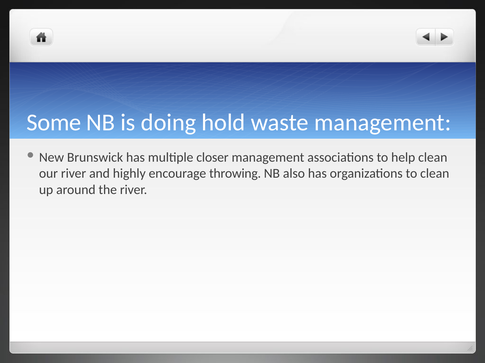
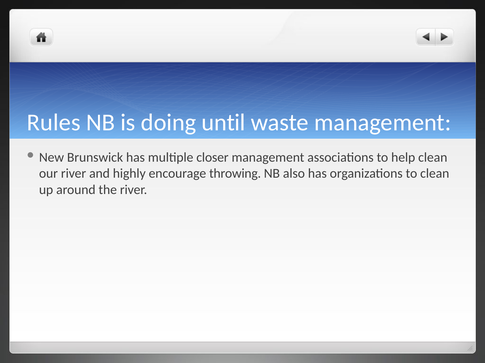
Some: Some -> Rules (54, 123)
hold: hold -> until (224, 123)
